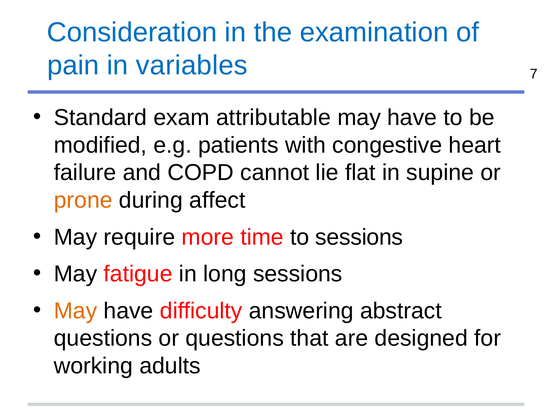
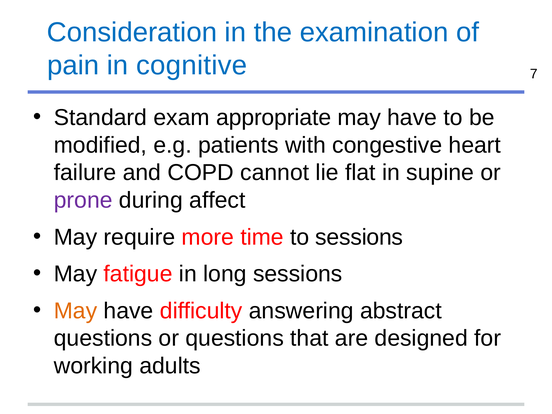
variables: variables -> cognitive (192, 65)
attributable: attributable -> appropriate (274, 118)
prone colour: orange -> purple (83, 200)
